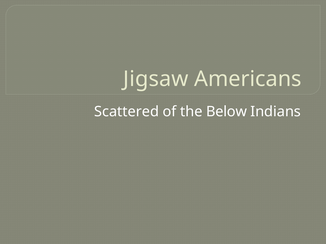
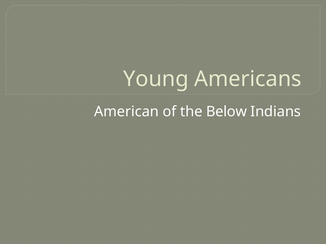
Jigsaw: Jigsaw -> Young (156, 79)
Scattered: Scattered -> American (127, 112)
